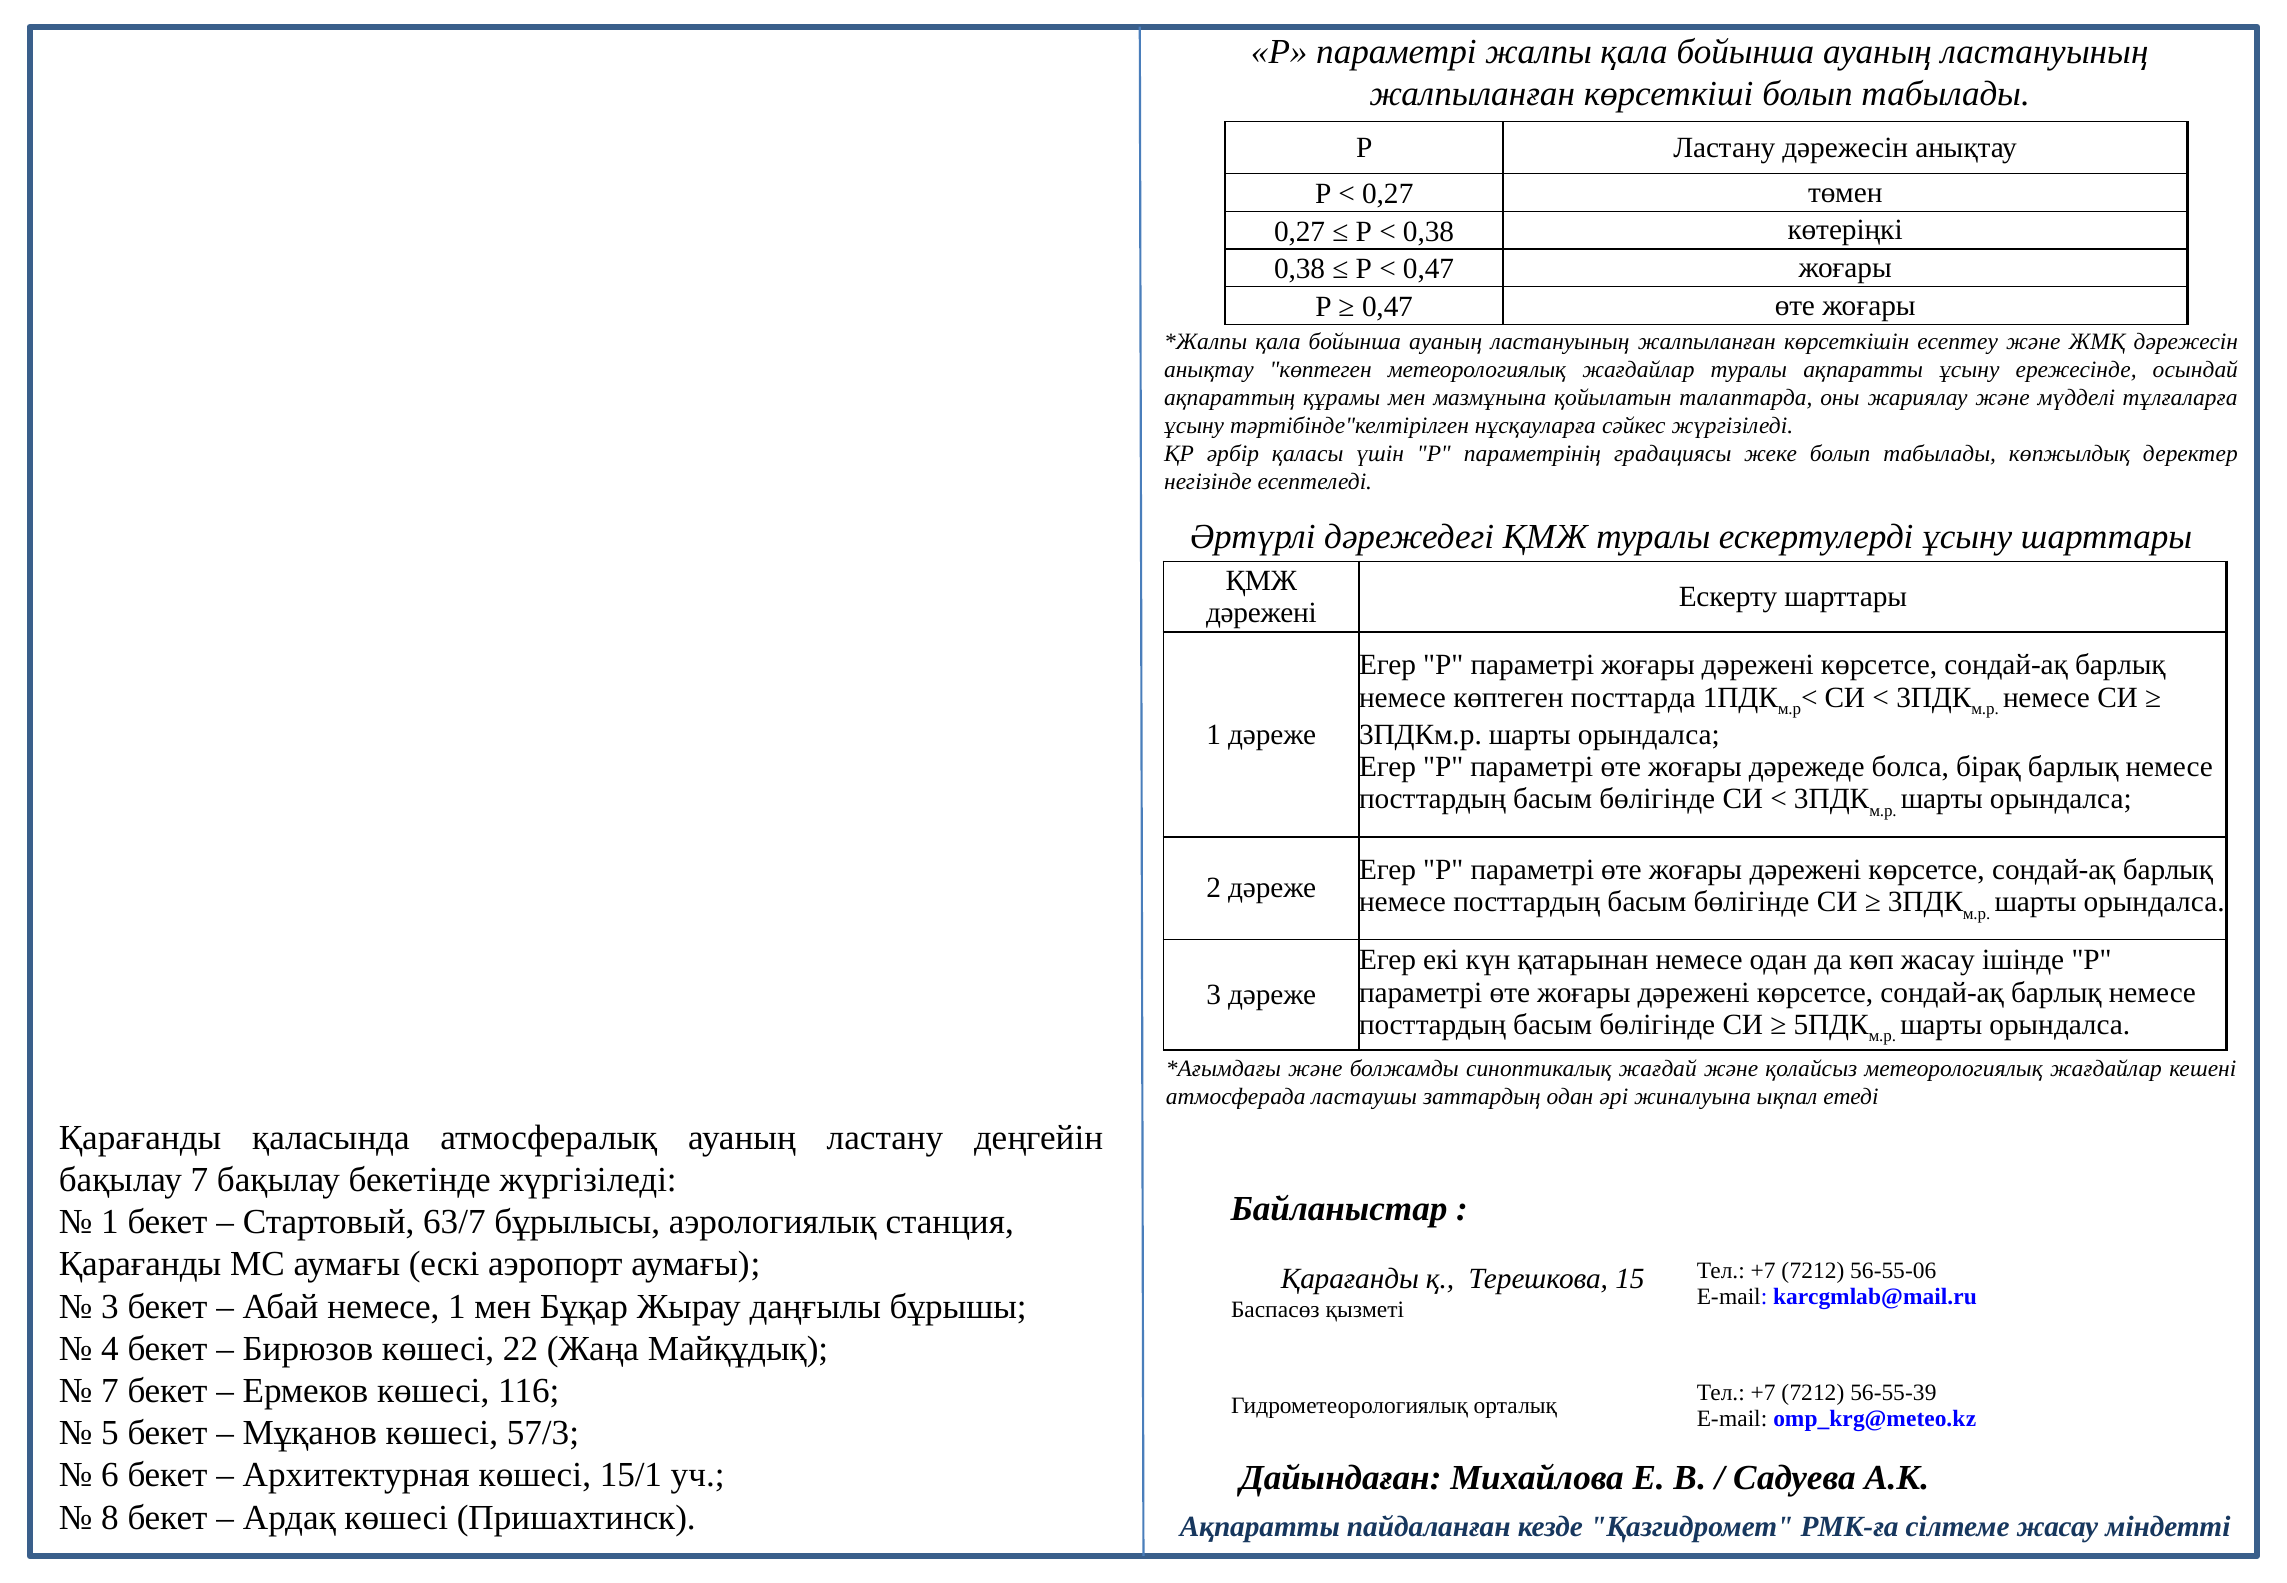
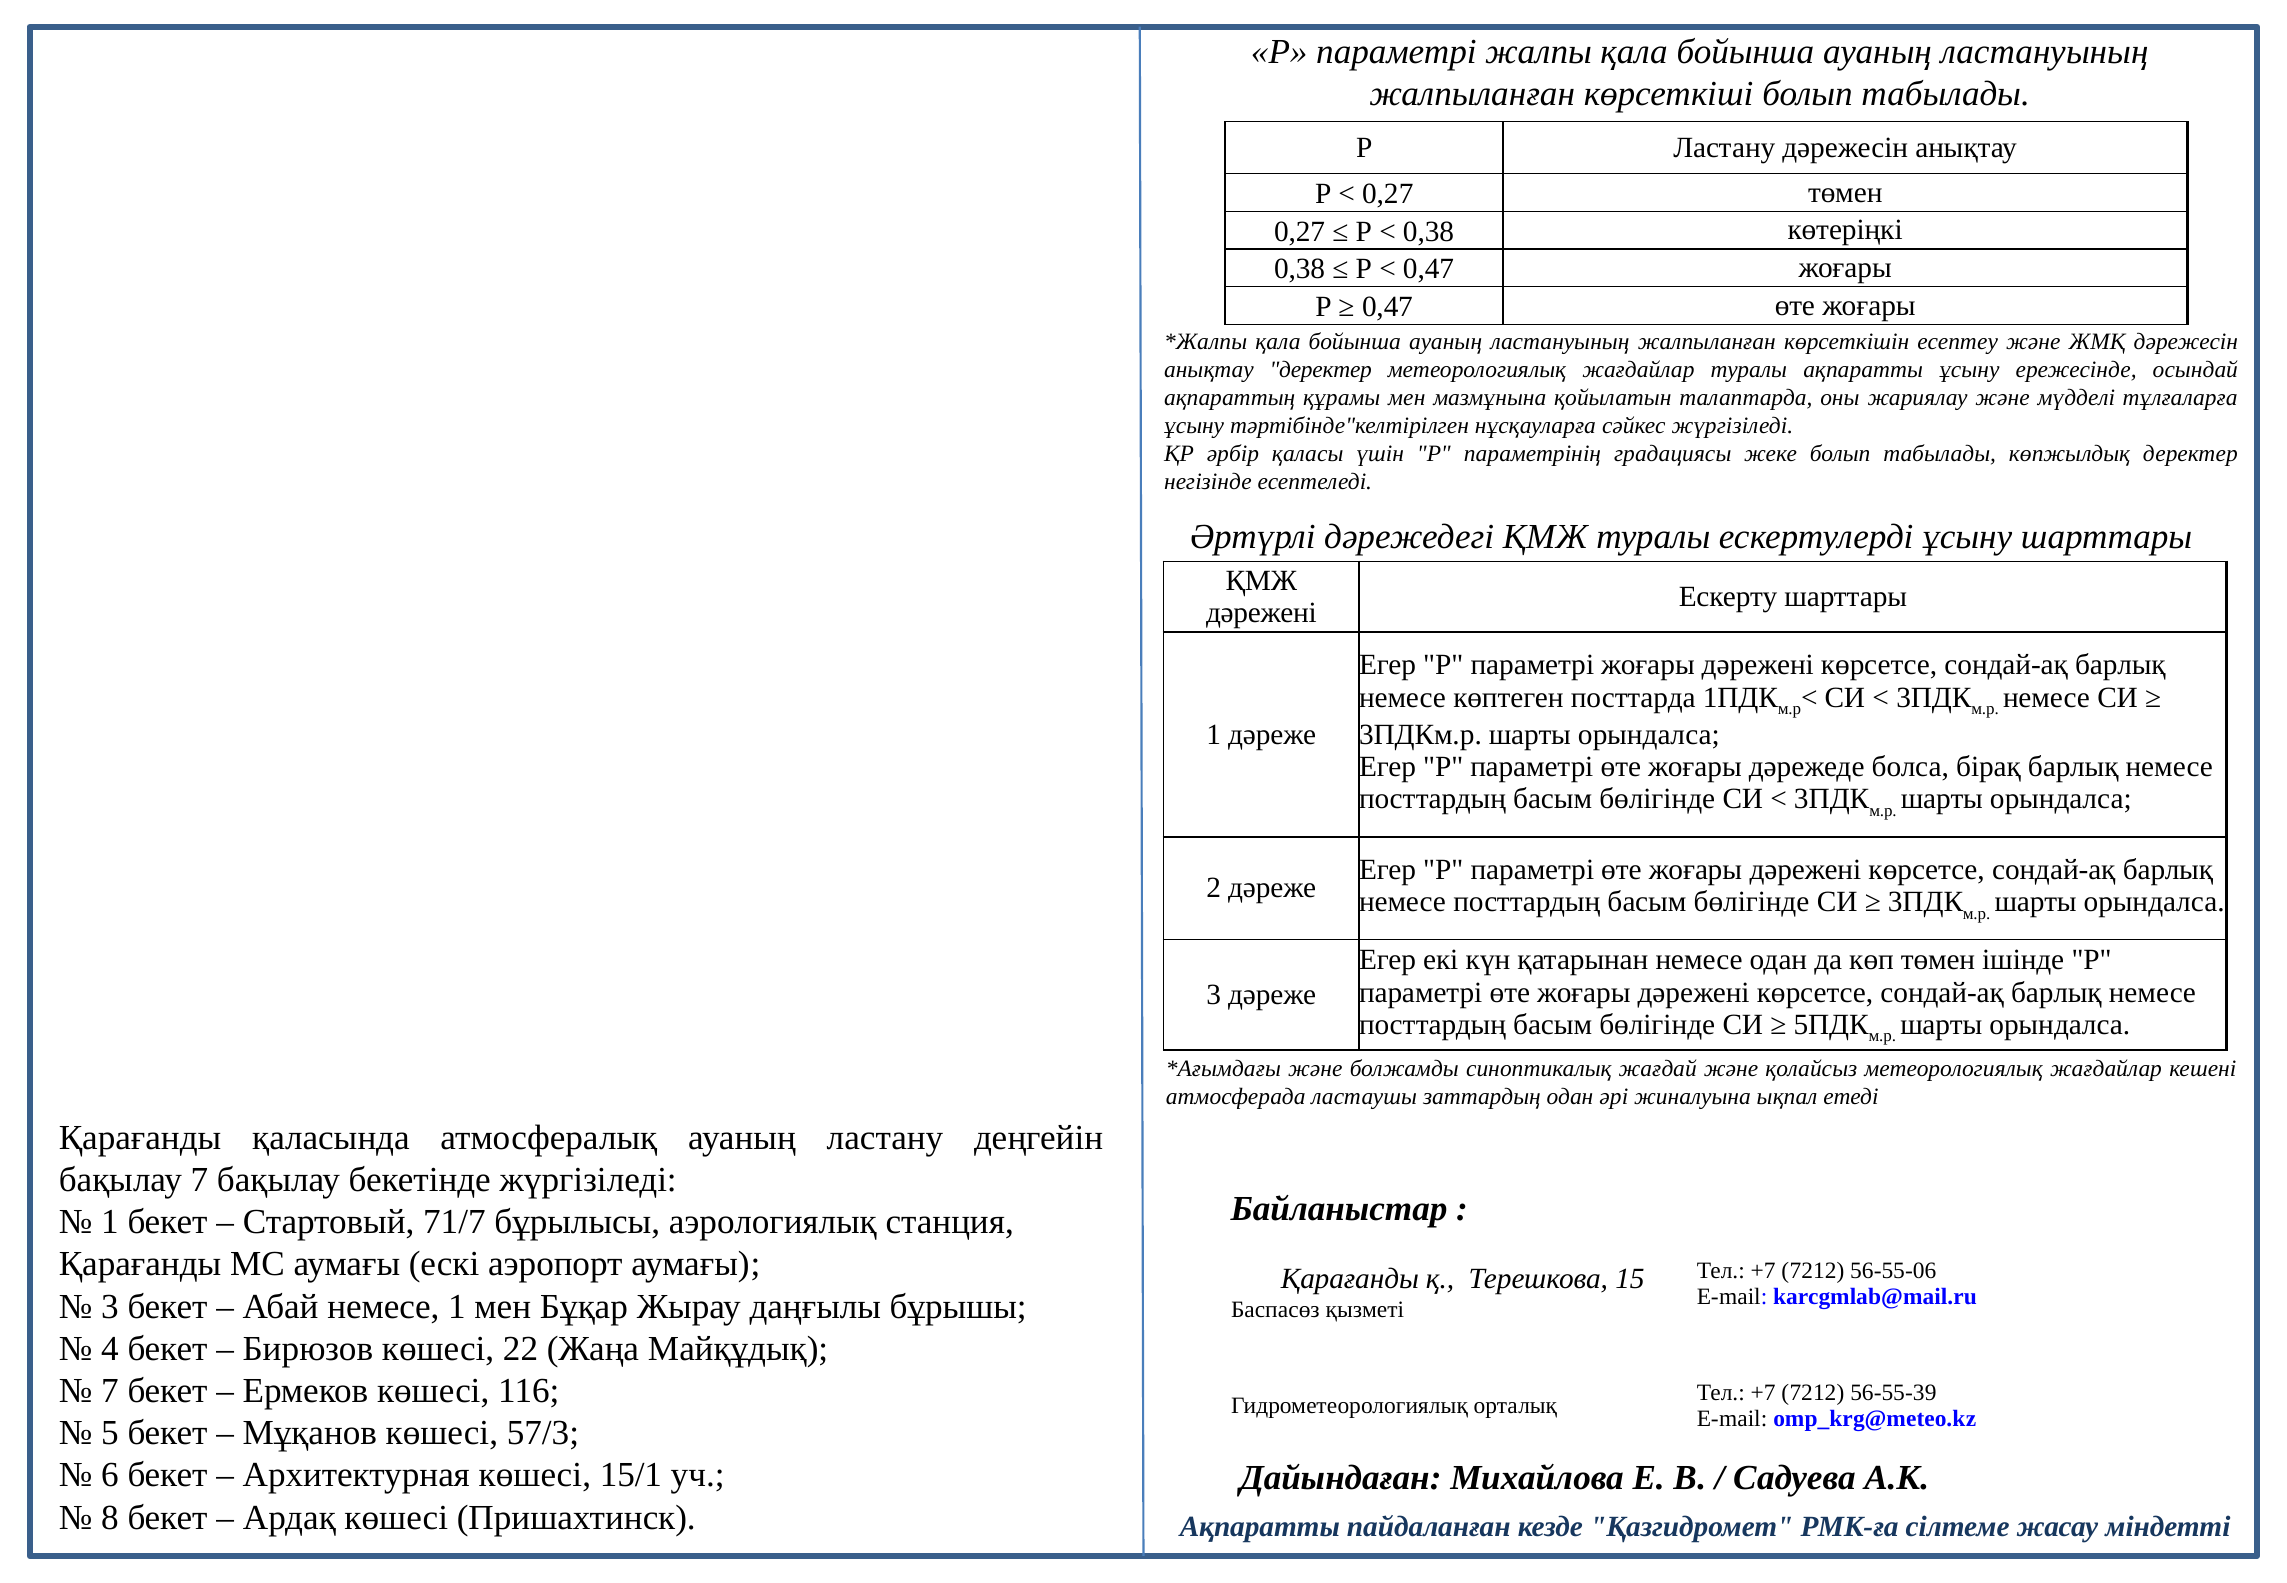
анықтау көптеген: көптеген -> деректер (1321, 370)
көп жасау: жасау -> төмен (1938, 960)
63/7: 63/7 -> 71/7 (454, 1222)
